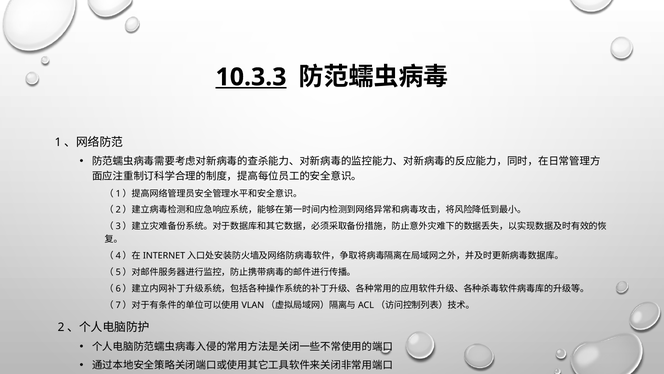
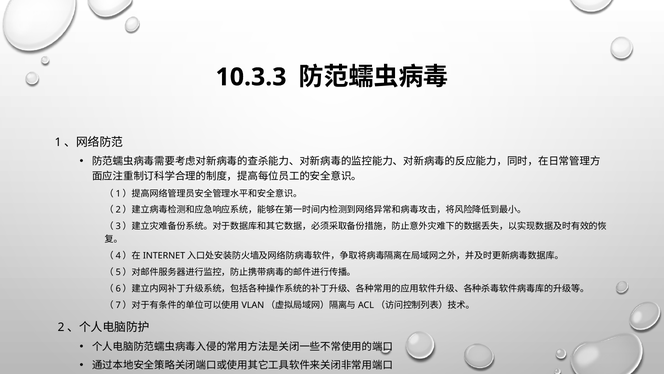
10.3.3 underline: present -> none (251, 77)
